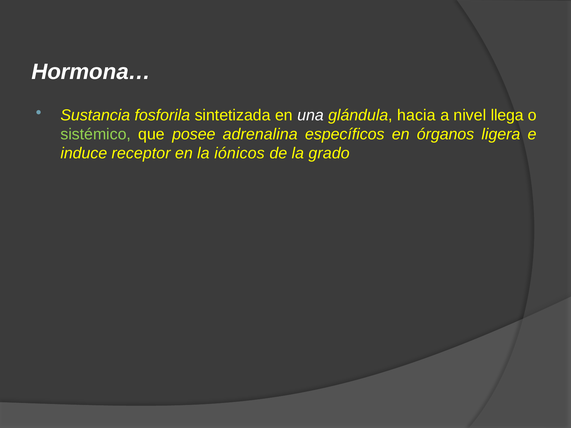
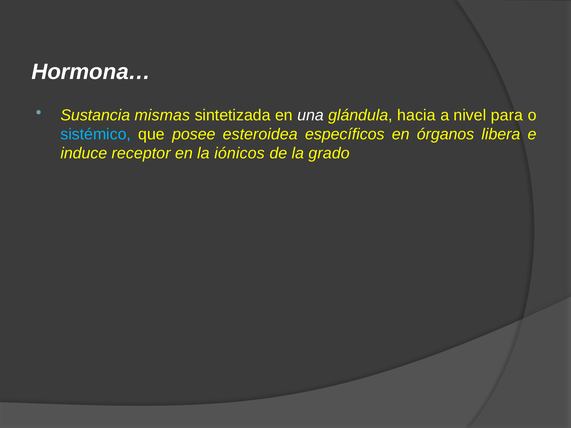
fosforila: fosforila -> mismas (162, 115)
llega: llega -> para (507, 115)
sistémico colour: light green -> light blue (96, 134)
adrenalina: adrenalina -> esteroidea (260, 134)
ligera: ligera -> libera (501, 134)
